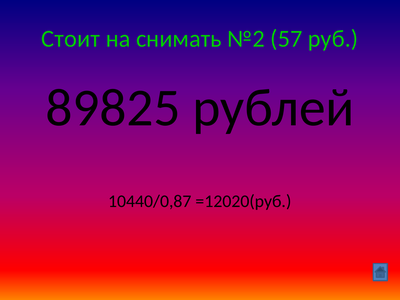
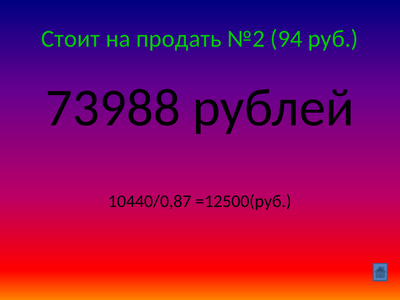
снимать: снимать -> продать (179, 39)
57: 57 -> 94 (286, 39)
89825: 89825 -> 73988 (113, 108)
=12020(руб: =12020(руб -> =12500(руб (244, 201)
